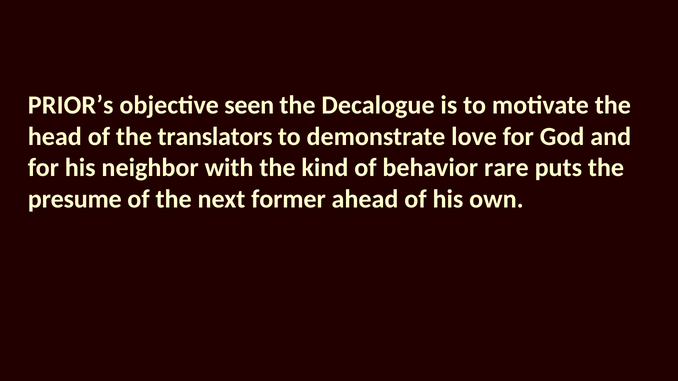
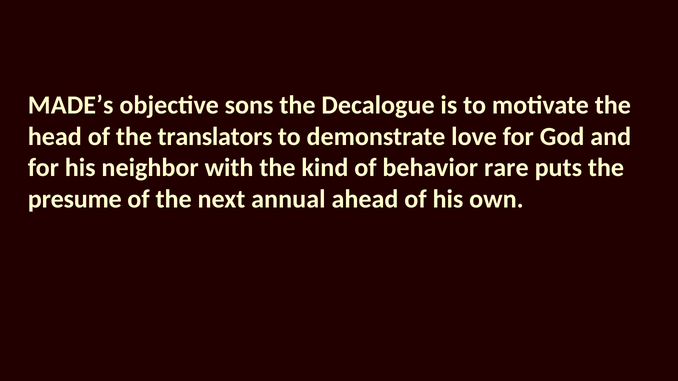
PRIOR’s: PRIOR’s -> MADE’s (71, 105)
seen: seen -> sons (249, 105)
former: former -> annual (288, 199)
